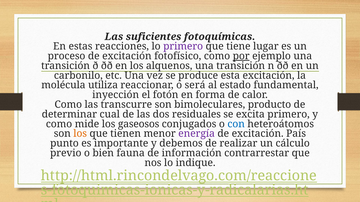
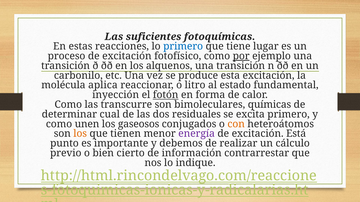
primero colour: purple -> blue (183, 46)
utiliza: utiliza -> aplica (103, 85)
será: será -> litro (195, 85)
fotón underline: none -> present (166, 95)
producto: producto -> químicas (269, 105)
mide: mide -> unen (87, 124)
con colour: blue -> orange (236, 124)
País: País -> Está (296, 134)
fauna: fauna -> cierto (131, 153)
